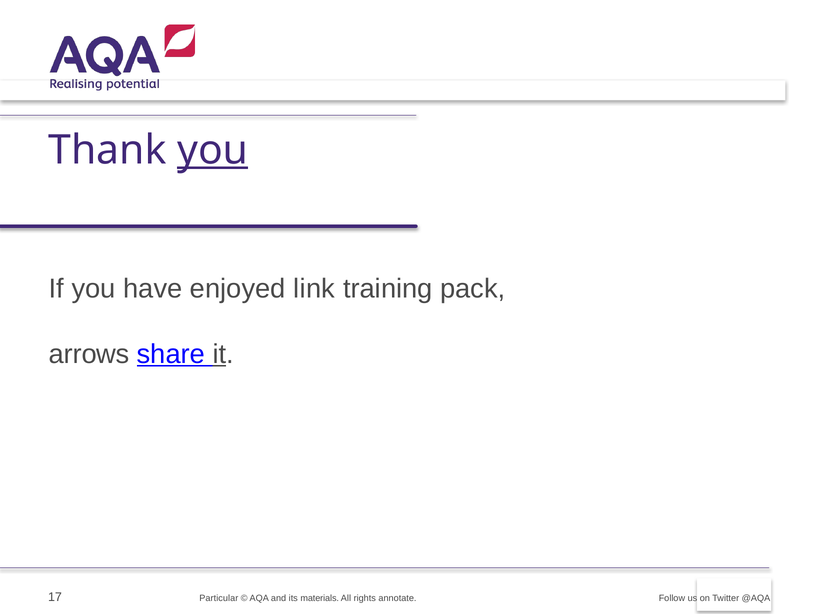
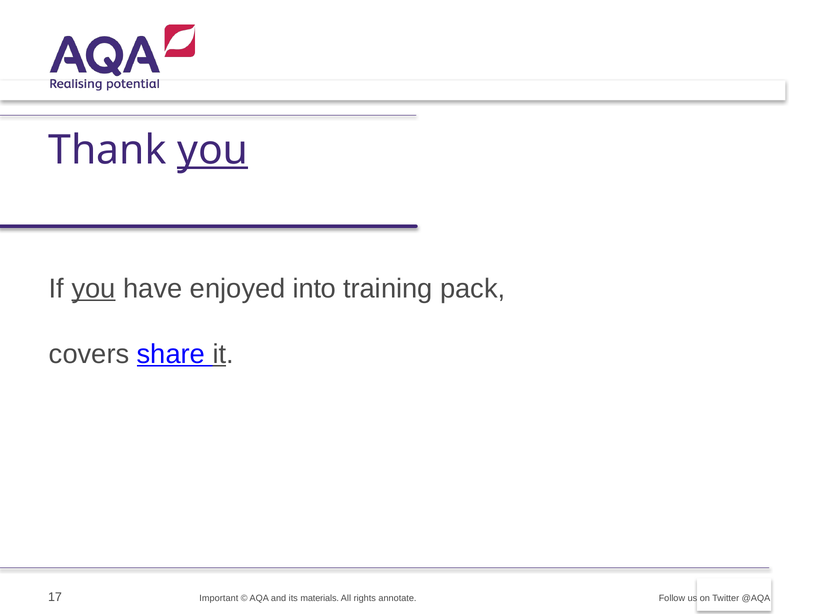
you underline: none -> present (94, 289)
link: link -> into (315, 289)
arrows: arrows -> covers (89, 354)
Particular: Particular -> Important (219, 599)
